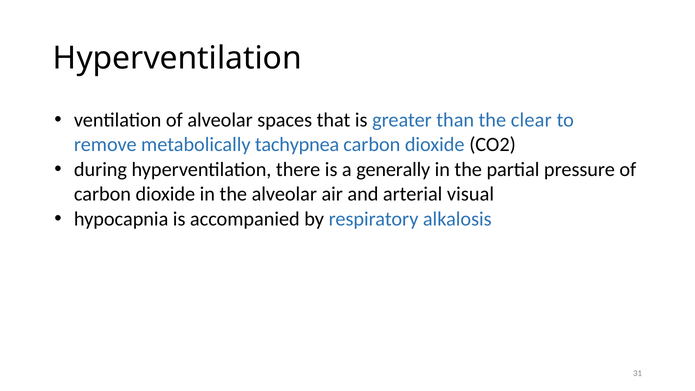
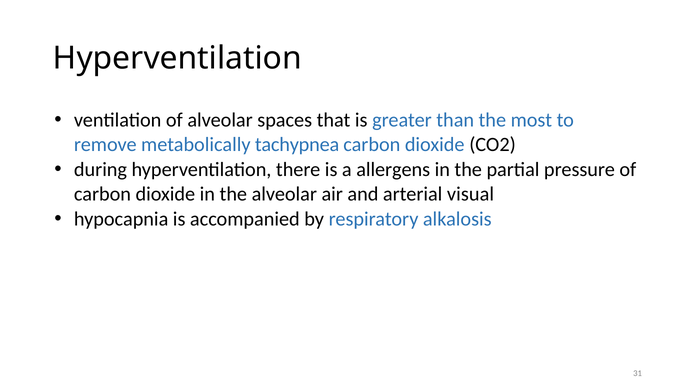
clear: clear -> most (531, 120)
generally: generally -> allergens (393, 170)
